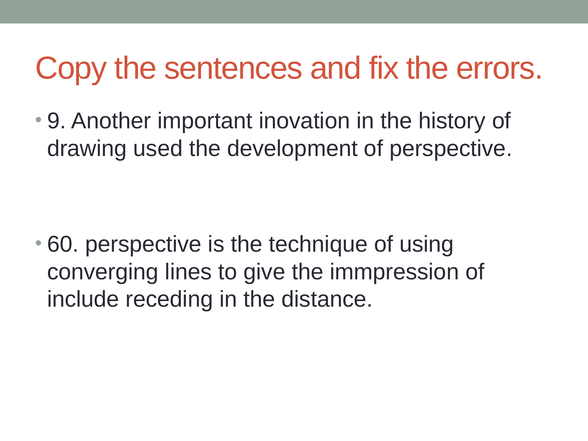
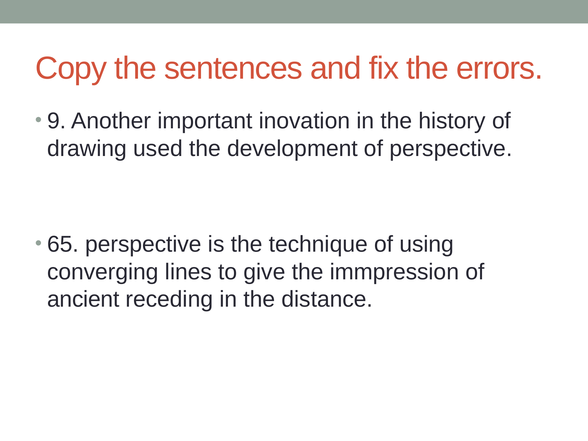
60: 60 -> 65 (63, 244)
include: include -> ancient (83, 299)
